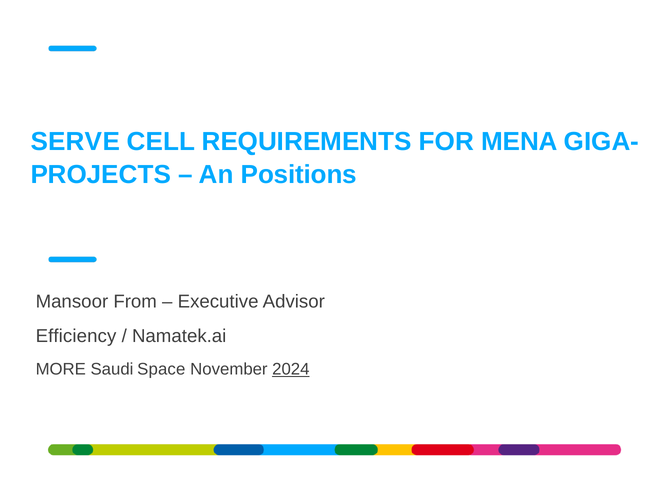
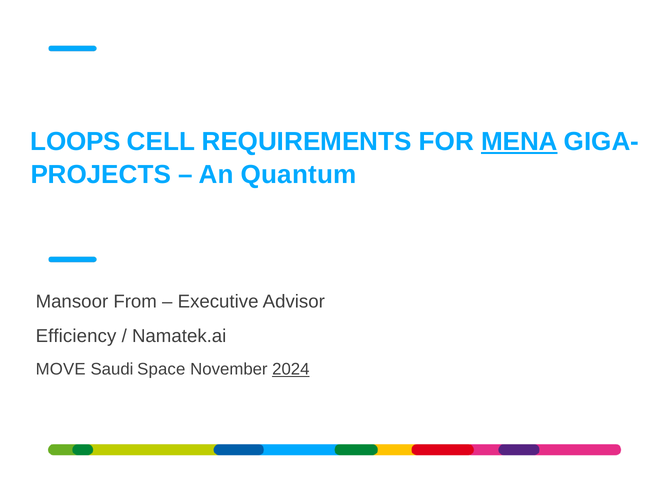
SERVE: SERVE -> LOOPS (76, 142)
MENA underline: none -> present (519, 142)
Positions: Positions -> Quantum (299, 175)
MORE: MORE -> MOVE (61, 370)
